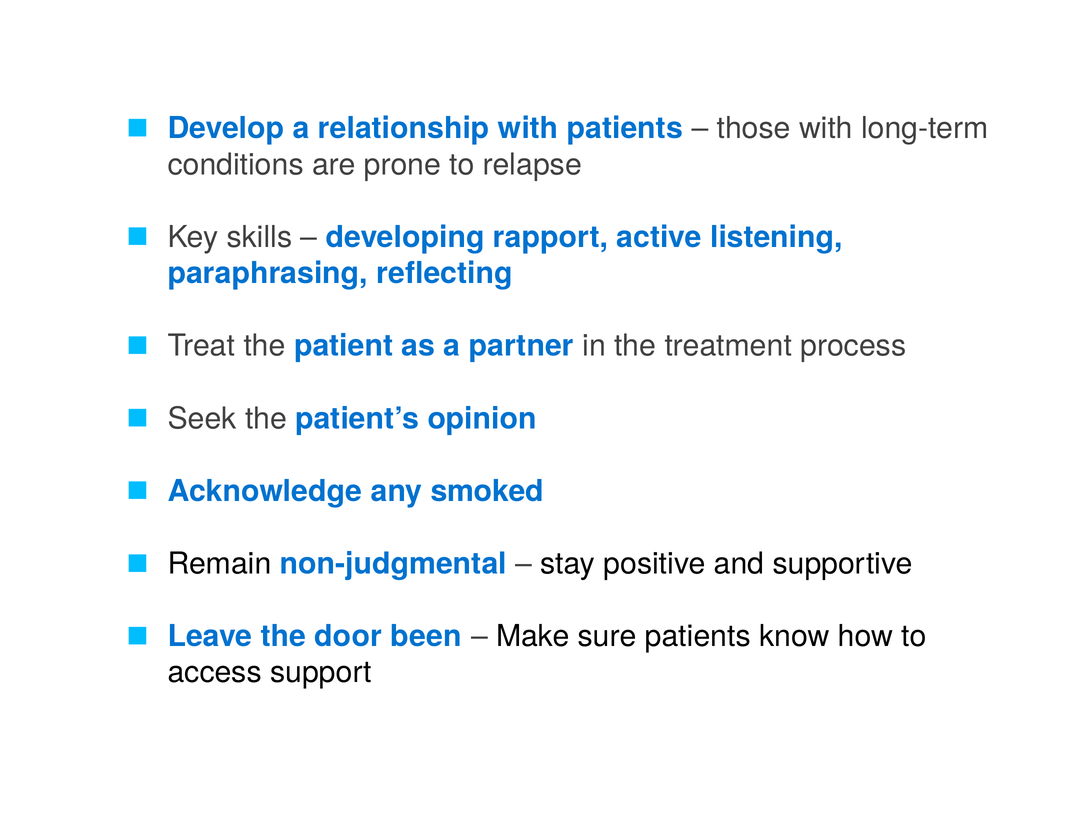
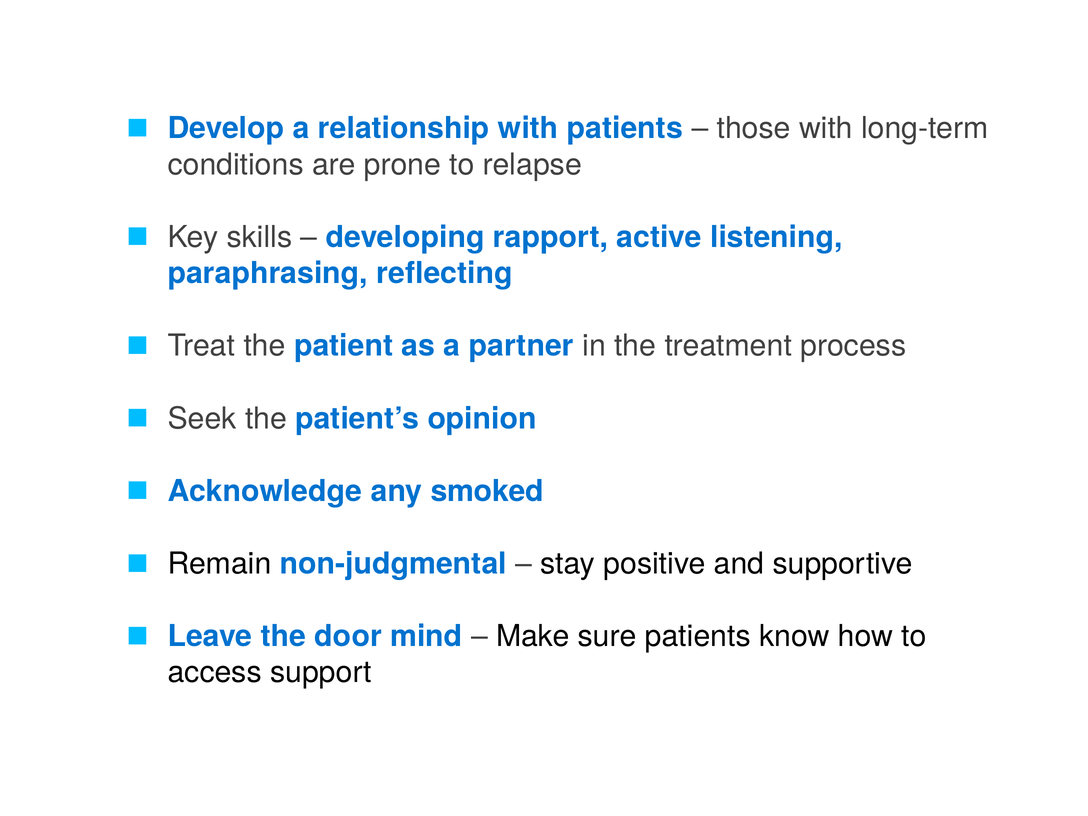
been: been -> mind (426, 636)
